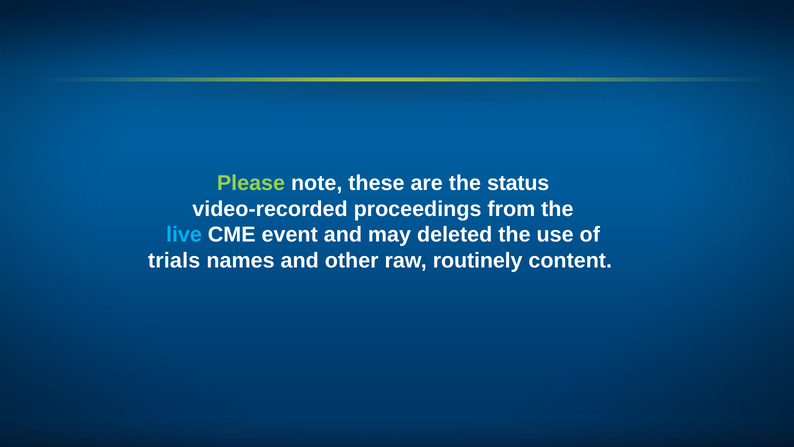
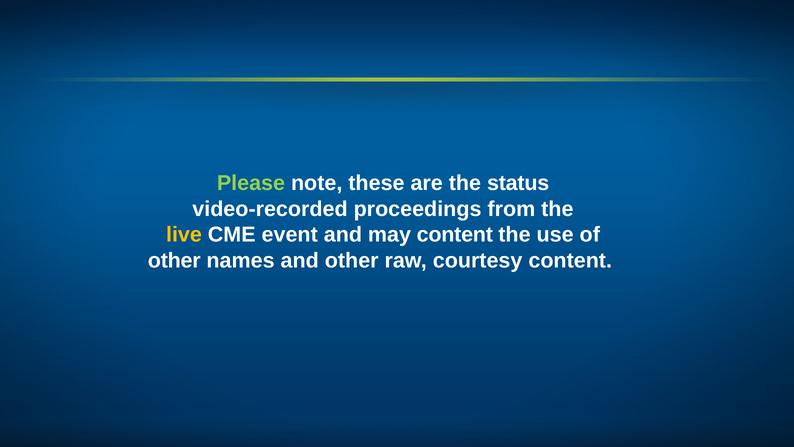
live colour: light blue -> yellow (184, 235)
may deleted: deleted -> content (455, 235)
trials: trials -> other (174, 260)
routinely: routinely -> courtesy (478, 260)
